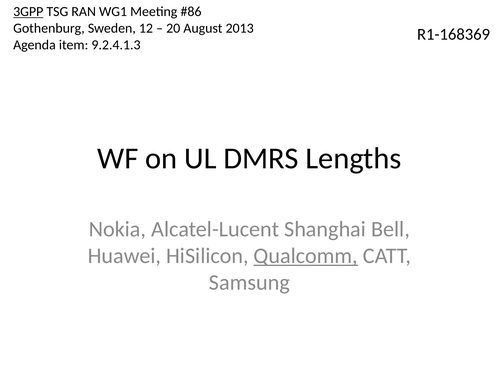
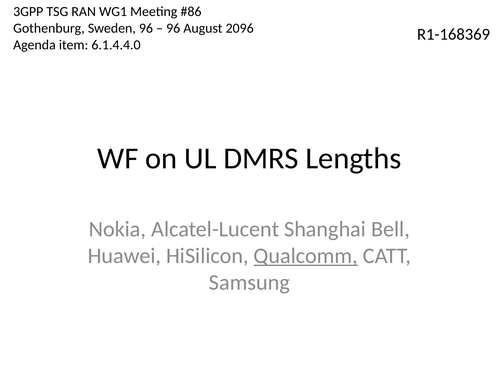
3GPP underline: present -> none (28, 12)
Sweden 12: 12 -> 96 (146, 28)
20: 20 -> 96 (173, 28)
2013: 2013 -> 2096 (240, 28)
9.2.4.1.3: 9.2.4.1.3 -> 6.1.4.4.0 (116, 45)
